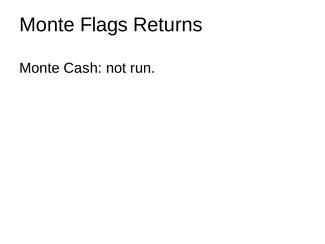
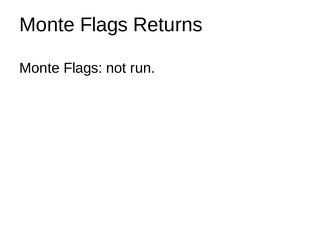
Cash: Cash -> Flags (83, 68)
